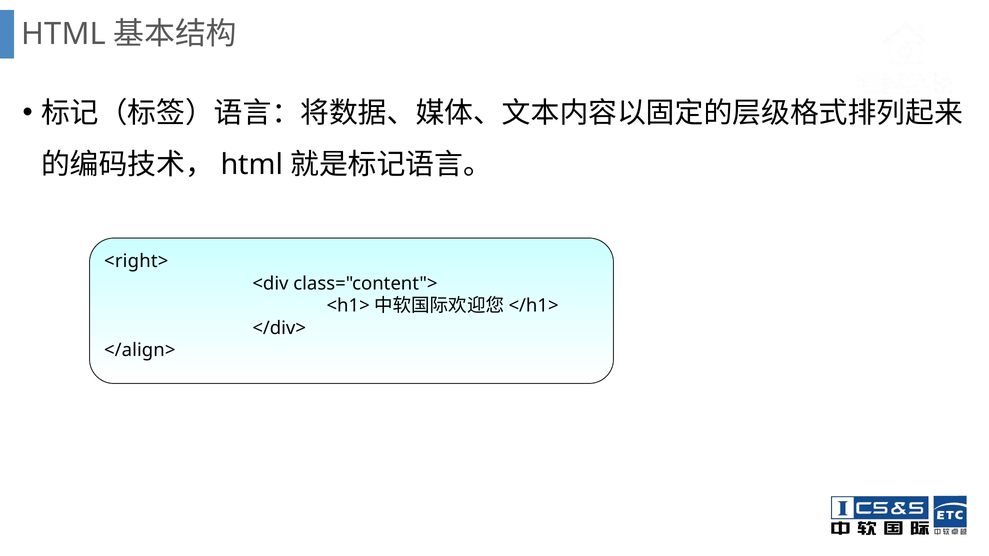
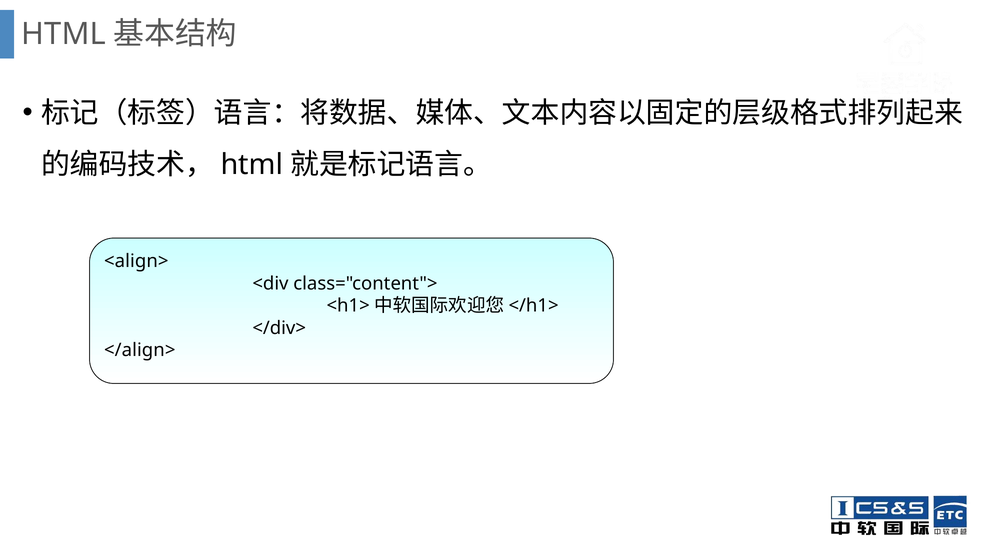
<right>: <right> -> <align> (136, 261)
